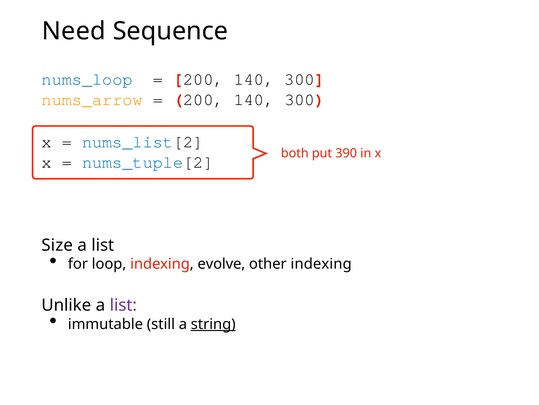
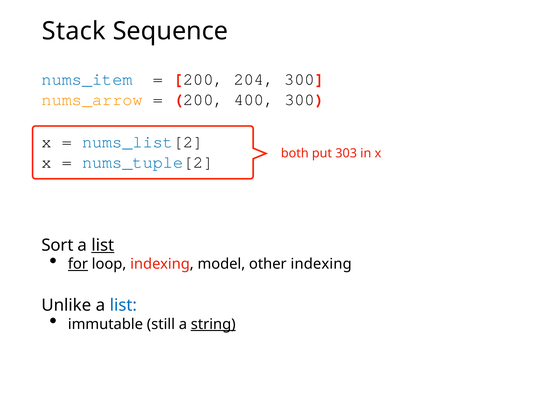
Need: Need -> Stack (74, 31)
nums_loop: nums_loop -> nums_item (87, 79)
140: 140 -> 204 (254, 79)
140: 140 -> 400 (254, 99)
390: 390 -> 303 (346, 153)
Size: Size -> Sort (57, 245)
list underline: none -> present (103, 245)
for underline: none -> present (78, 264)
evolve: evolve -> model (221, 264)
list colour: purple -> blue (123, 305)
